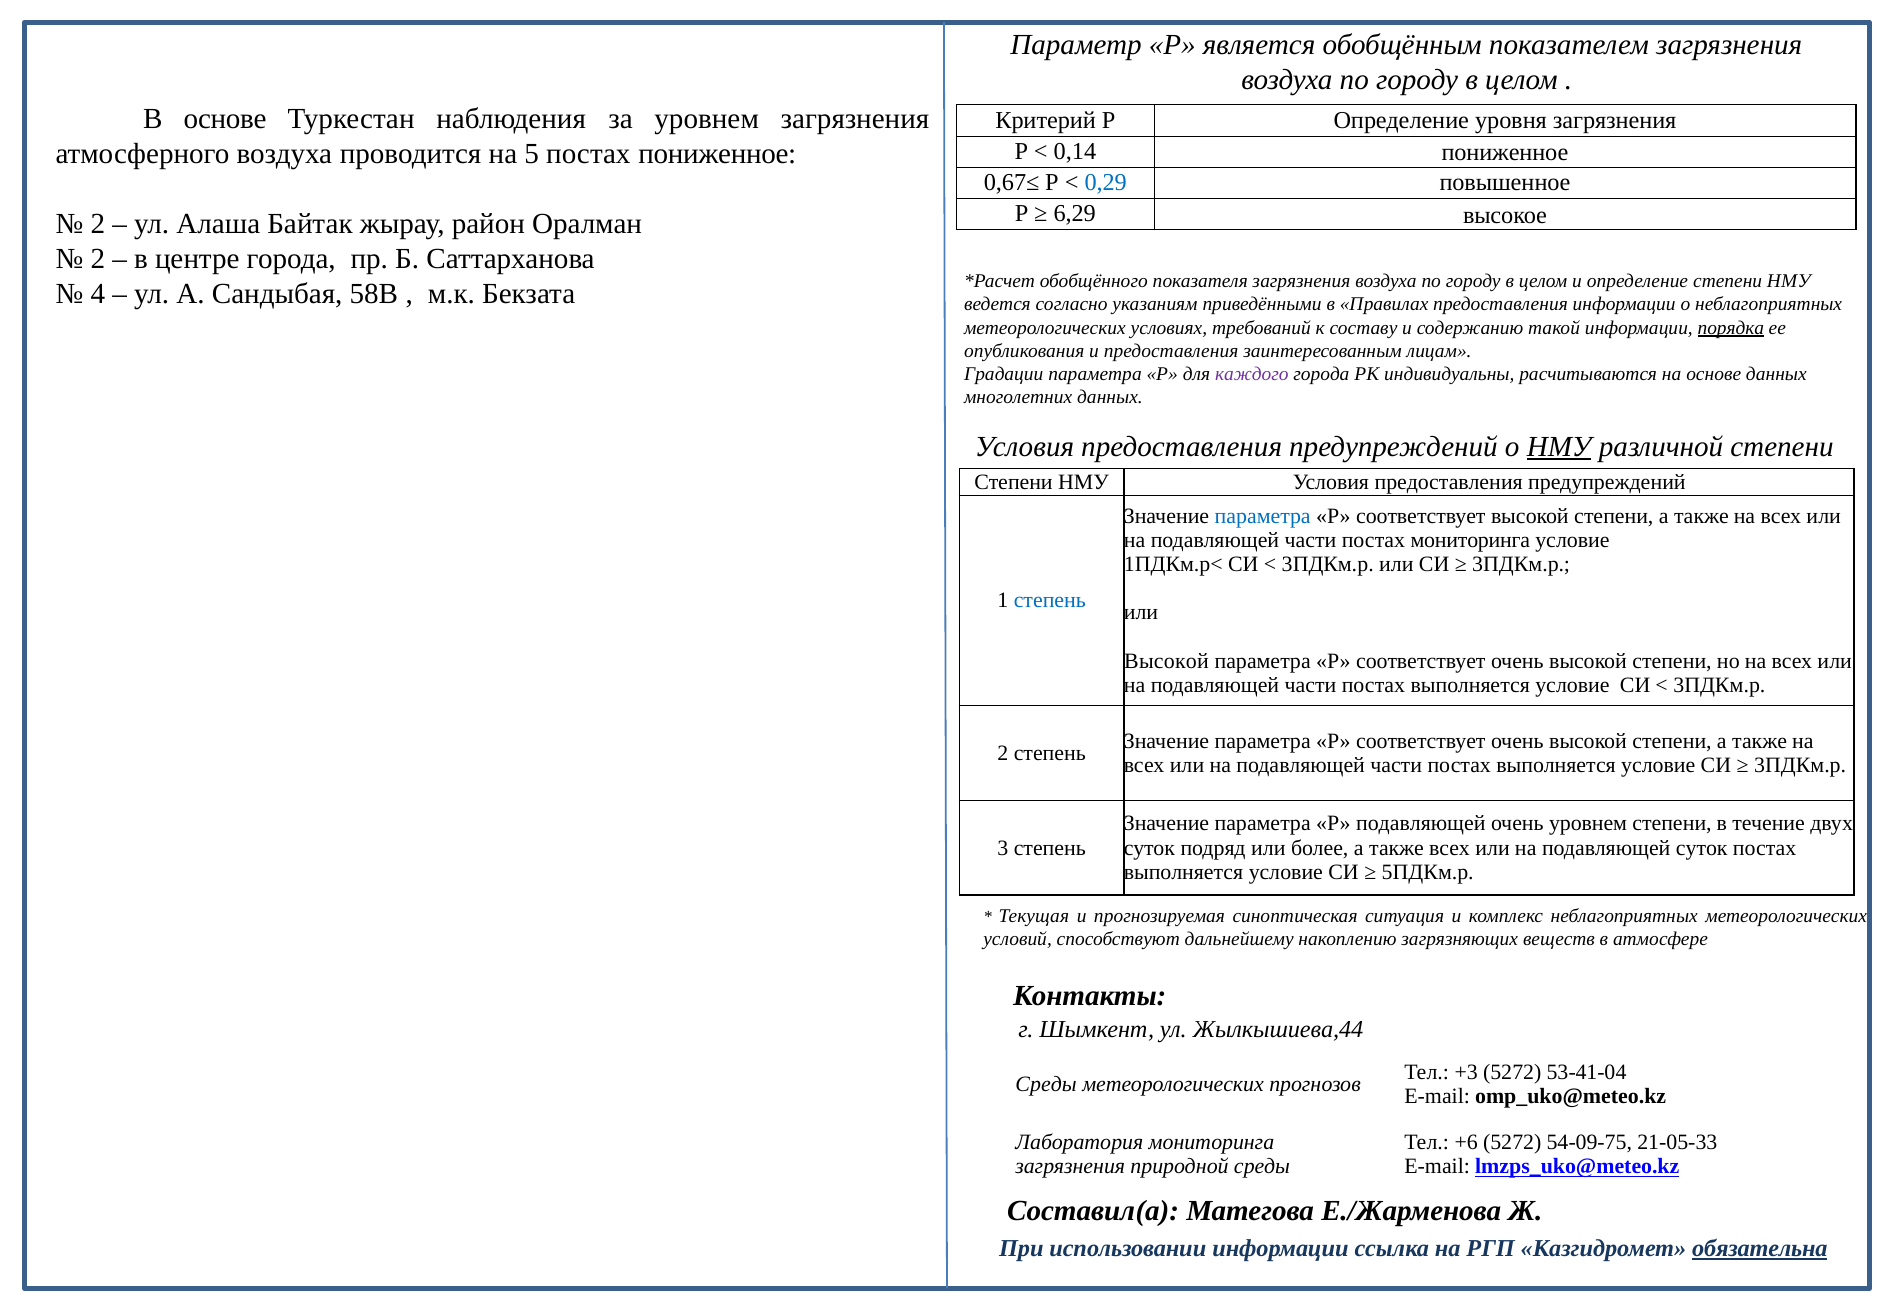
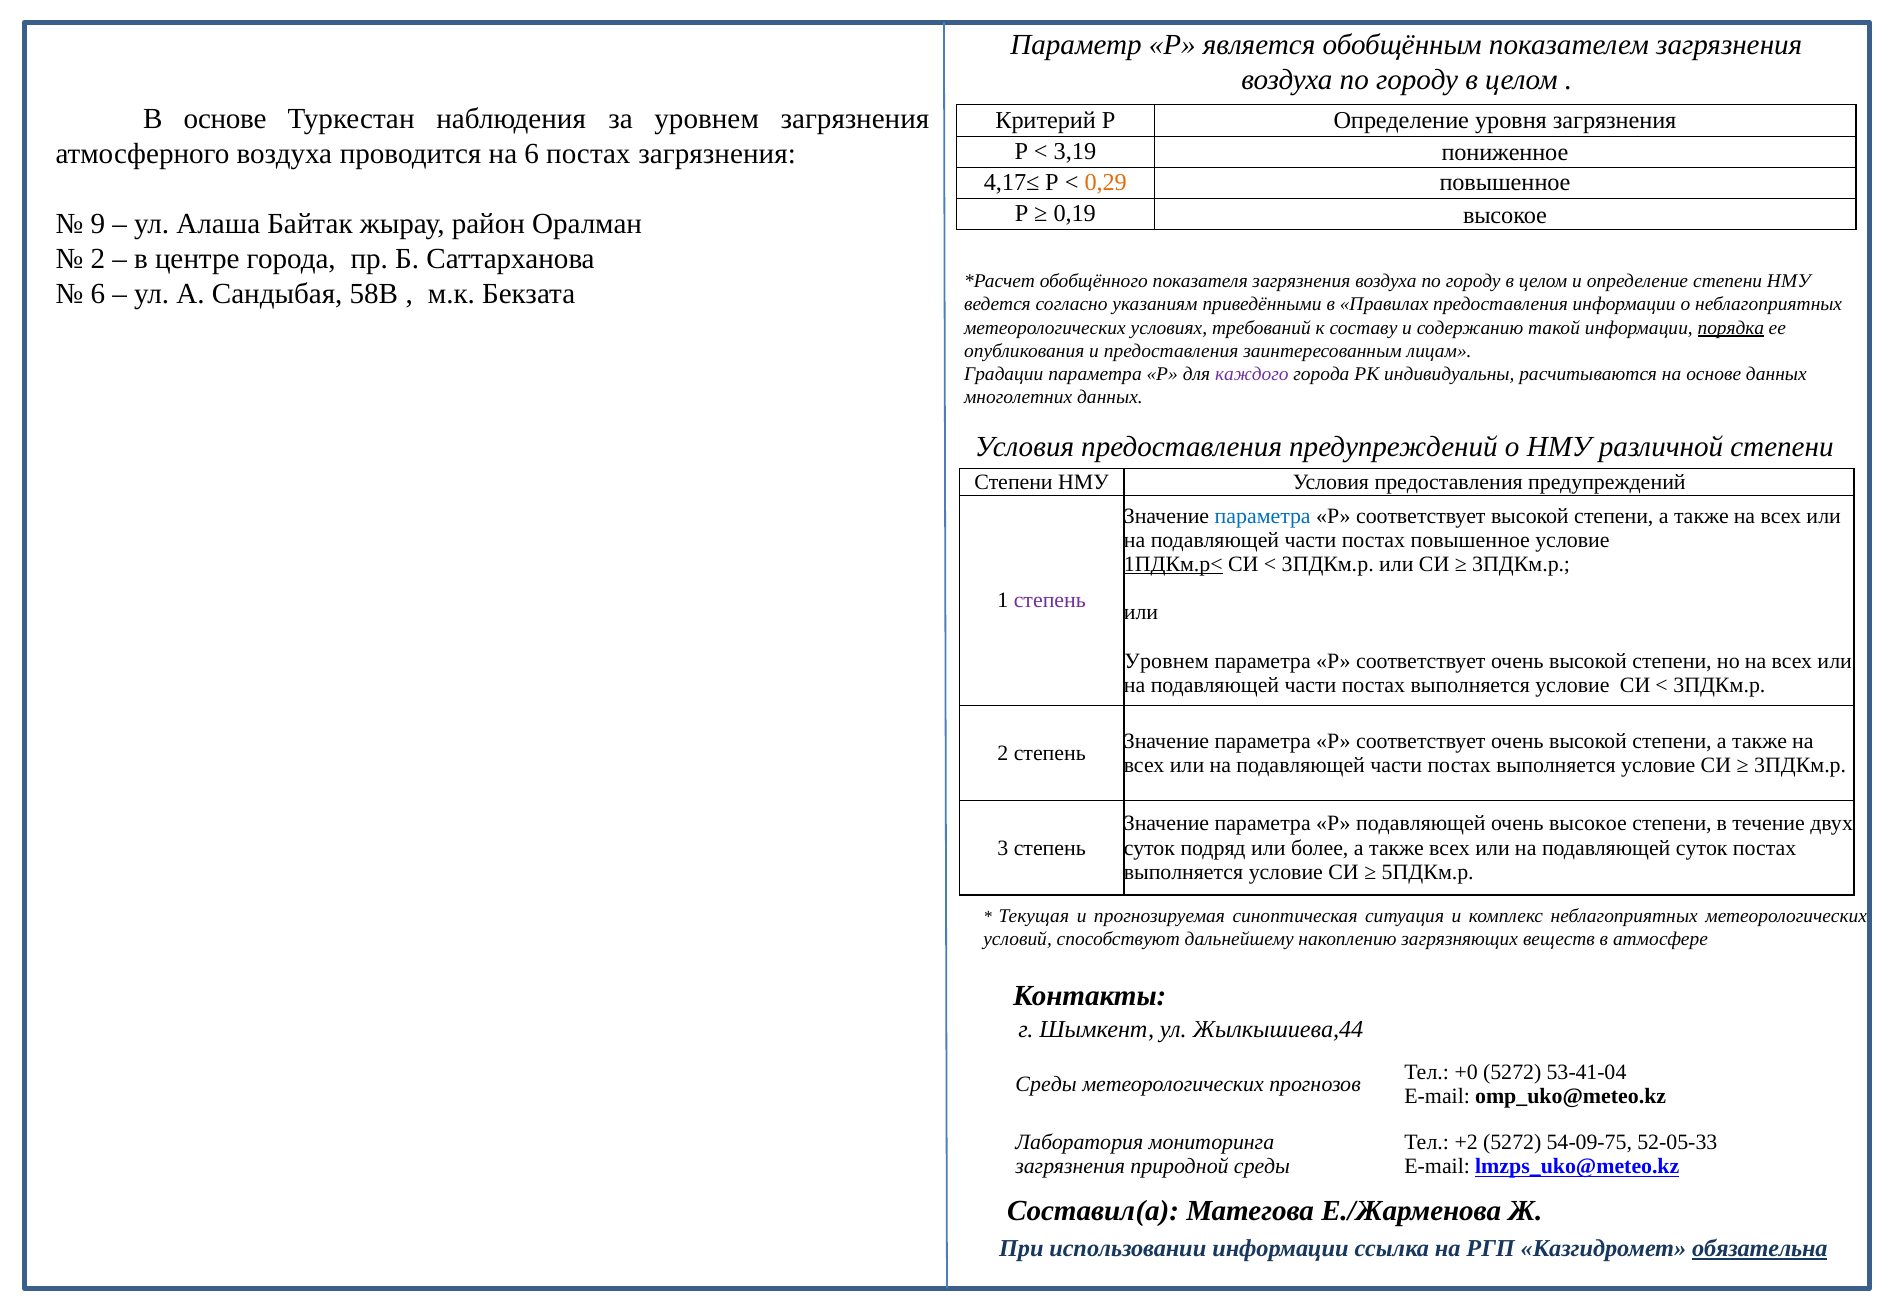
0,14: 0,14 -> 3,19 (1075, 151)
на 5: 5 -> 6 (532, 154)
постах пониженное: пониженное -> загрязнения (717, 154)
0,67≤: 0,67≤ -> 4,17≤ (1012, 183)
0,29 colour: blue -> orange (1106, 183)
6,29: 6,29 -> 0,19 (1075, 214)
2: 2 -> 9 (98, 224)
4: 4 -> 6 (98, 294)
НМУ underline: present -> none (1559, 447)
постах мониторинга: мониторинга -> повышенное (1470, 540)
1ПДКм.р< underline: none -> present (1173, 564)
степень colour: blue -> purple (1050, 601)
Высокой: Высокой -> Уровнем (1166, 661)
очень уровнем: уровнем -> высокое (1588, 824)
+3: +3 -> +0 (1466, 1072)
+6: +6 -> +2 (1466, 1143)
21-05-33: 21-05-33 -> 52-05-33 (1677, 1143)
